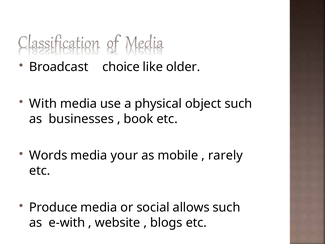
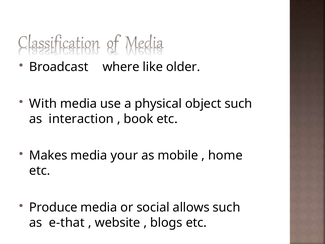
choice: choice -> where (121, 67)
businesses: businesses -> interaction (81, 119)
Words: Words -> Makes (48, 155)
rarely: rarely -> home (225, 155)
e-with: e-with -> e-that (67, 222)
